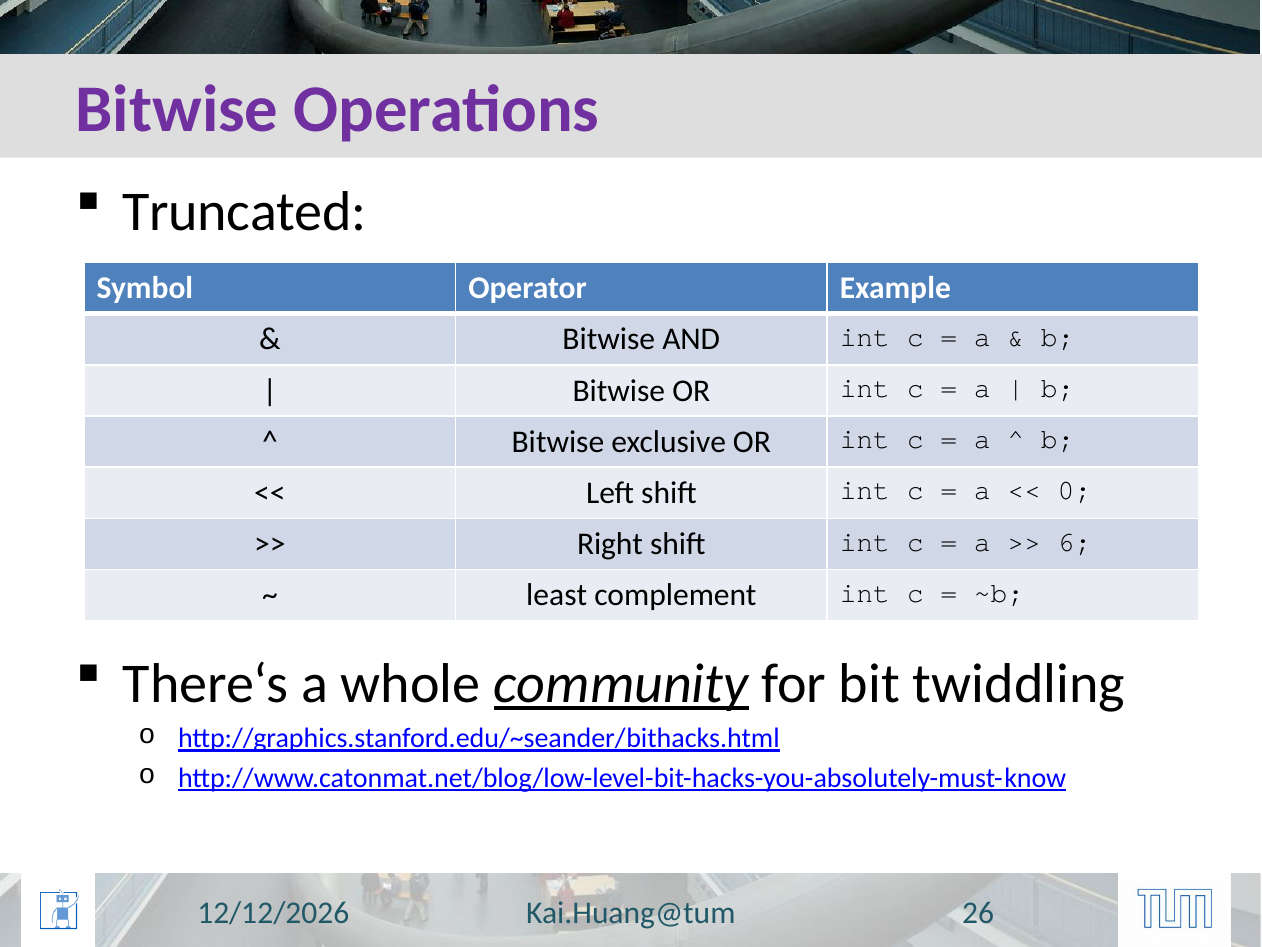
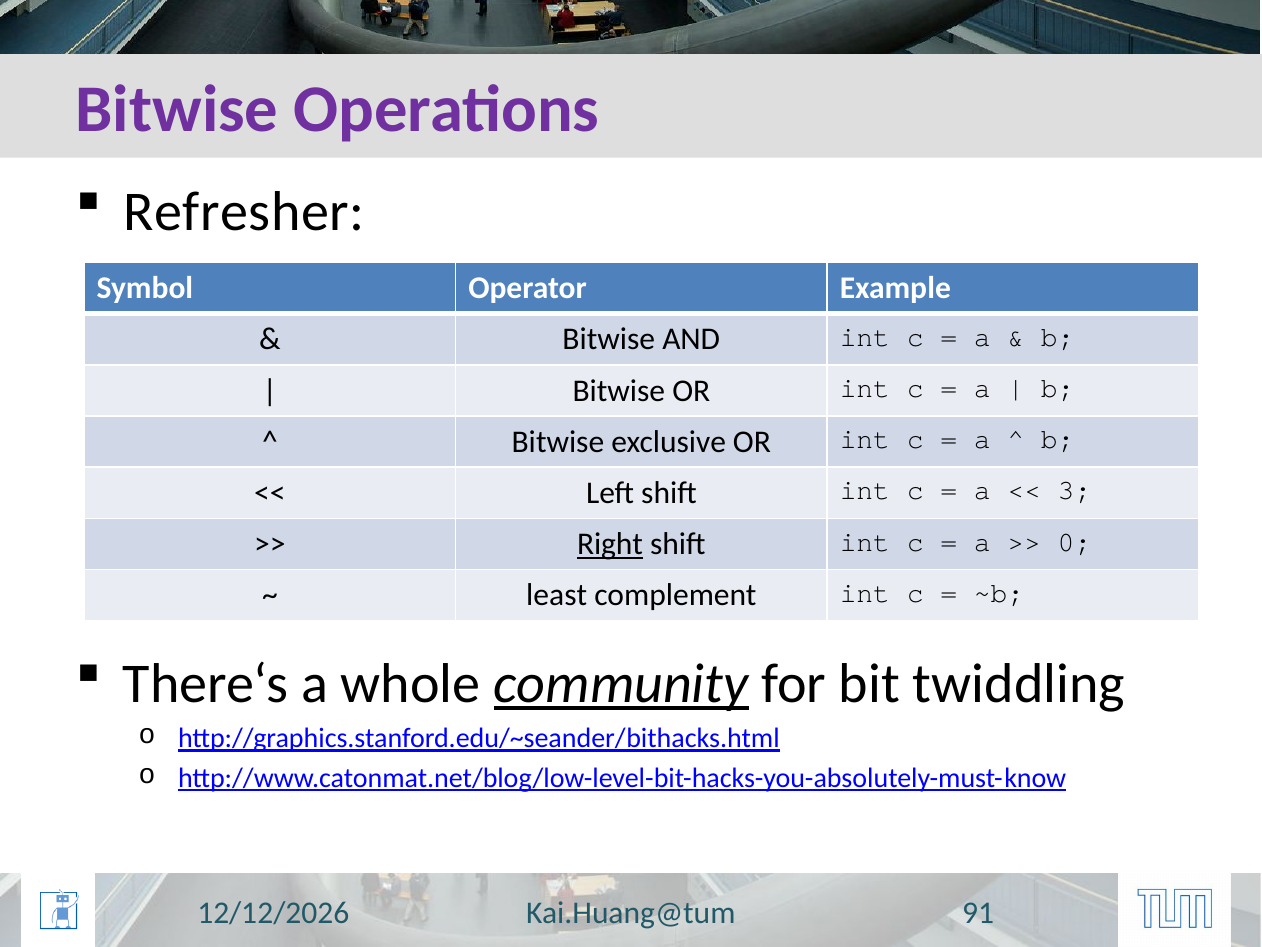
Truncated: Truncated -> Refresher (244, 212)
0: 0 -> 3 (1075, 490)
Right underline: none -> present (610, 544)
6: 6 -> 0 (1075, 542)
26: 26 -> 91 (978, 913)
